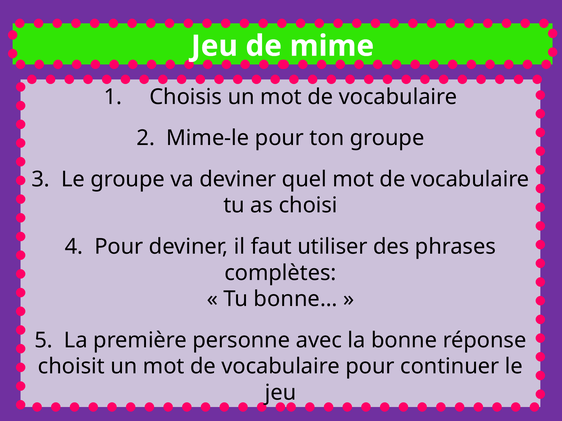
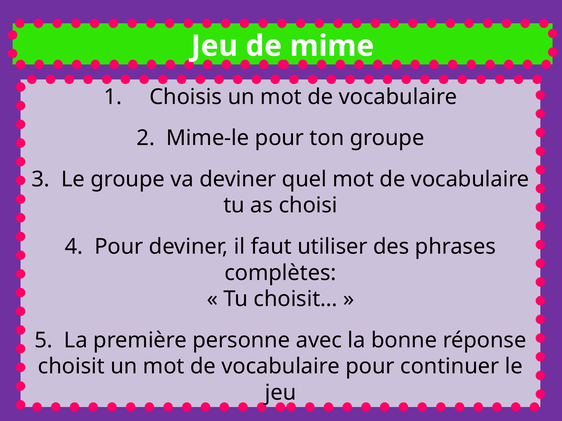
bonne…: bonne… -> choisit… (296, 299)
